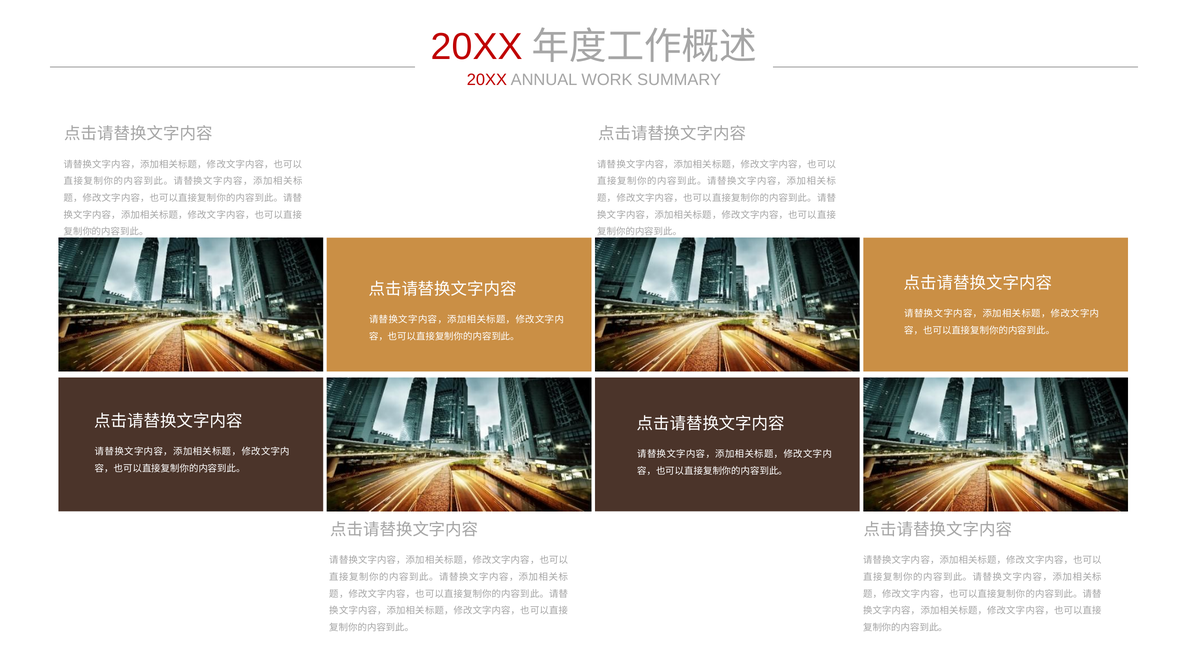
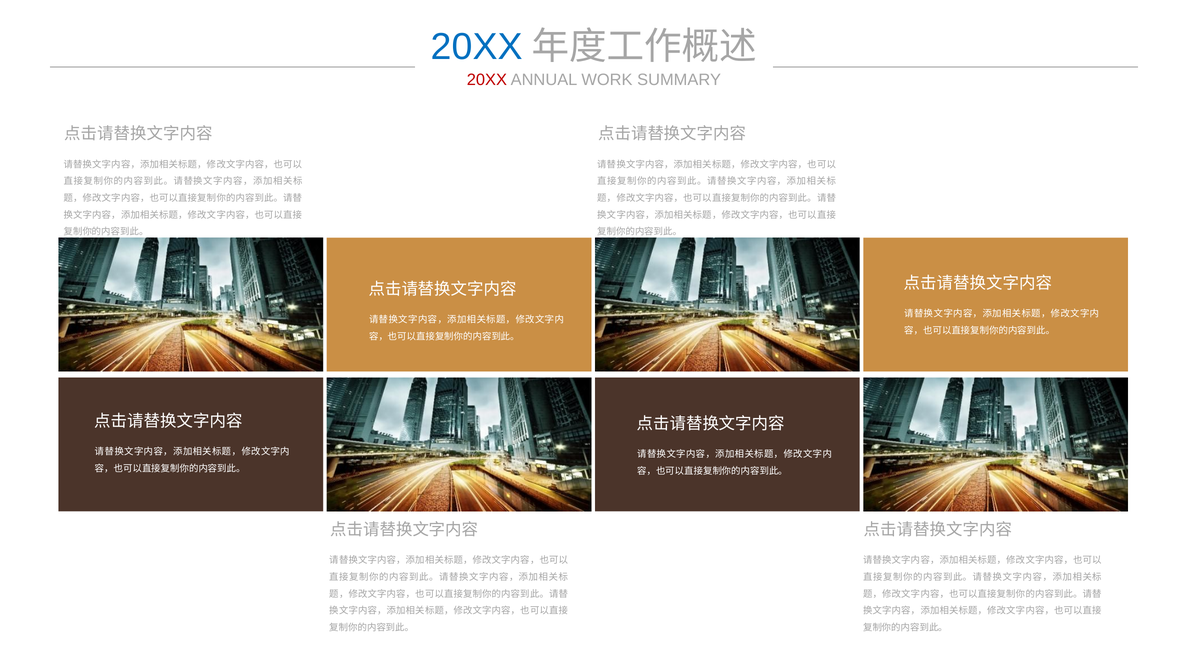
20XX colour: red -> blue (477, 47)
